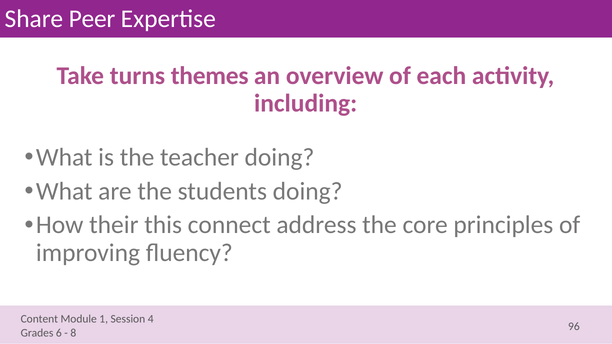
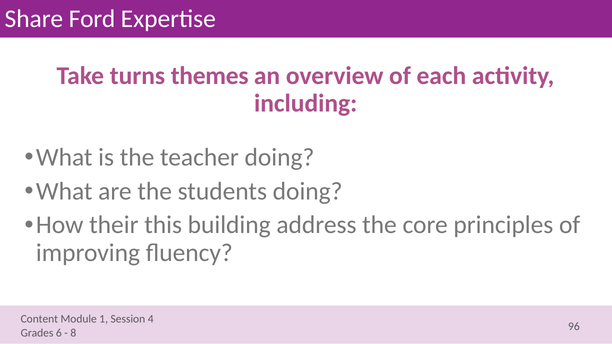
Peer: Peer -> Ford (92, 19)
connect: connect -> building (229, 225)
